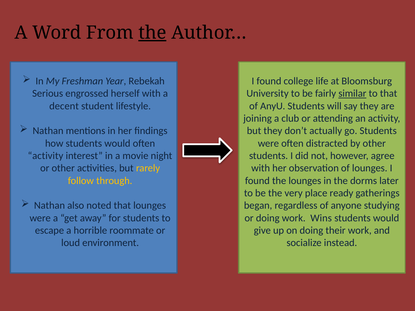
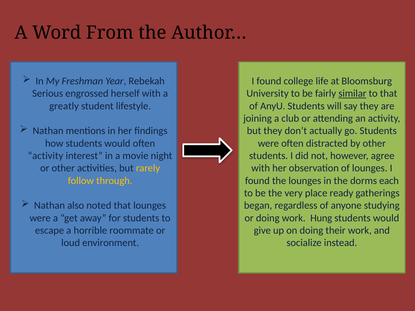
the underline: present -> none (152, 33)
decent: decent -> greatly (64, 106)
later: later -> each (389, 181)
Wins: Wins -> Hung (321, 218)
